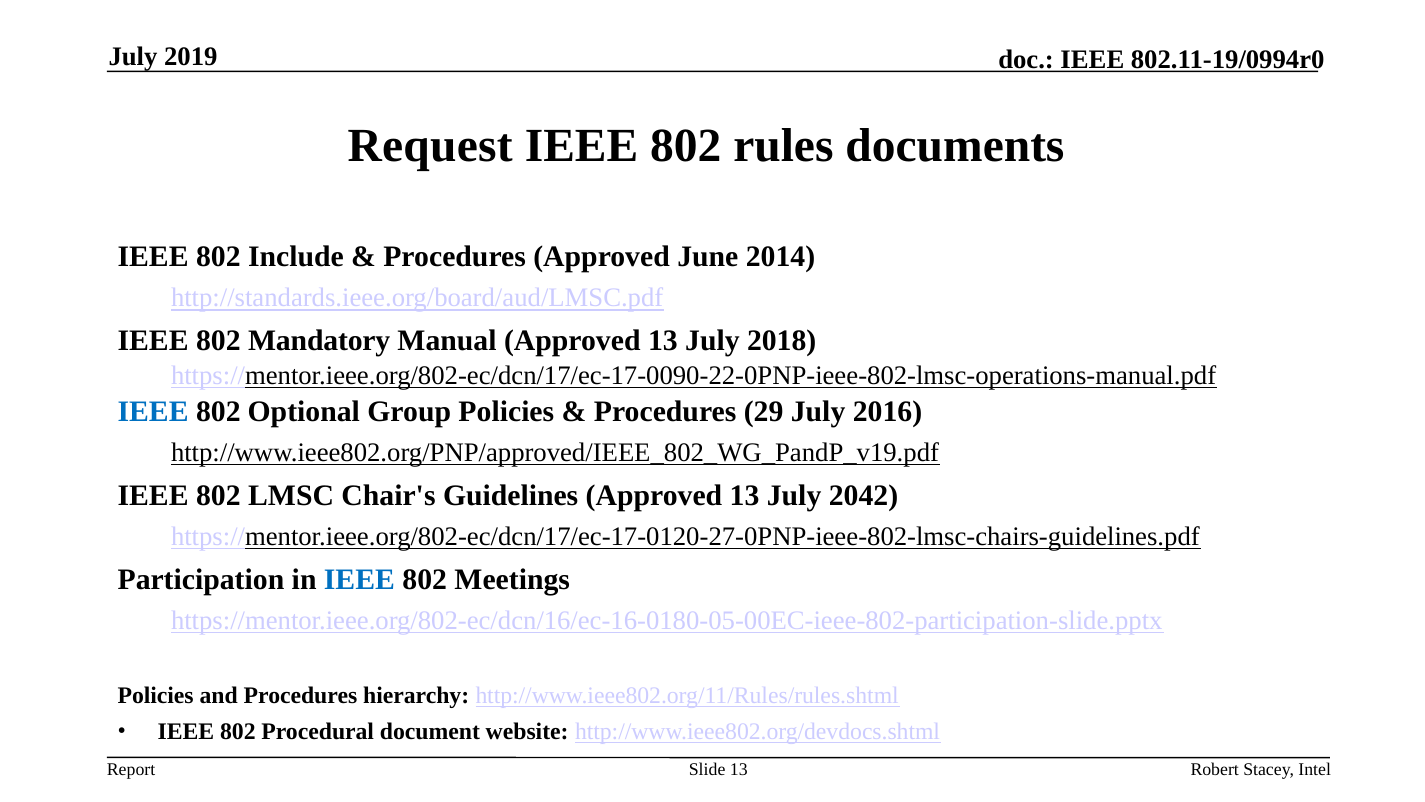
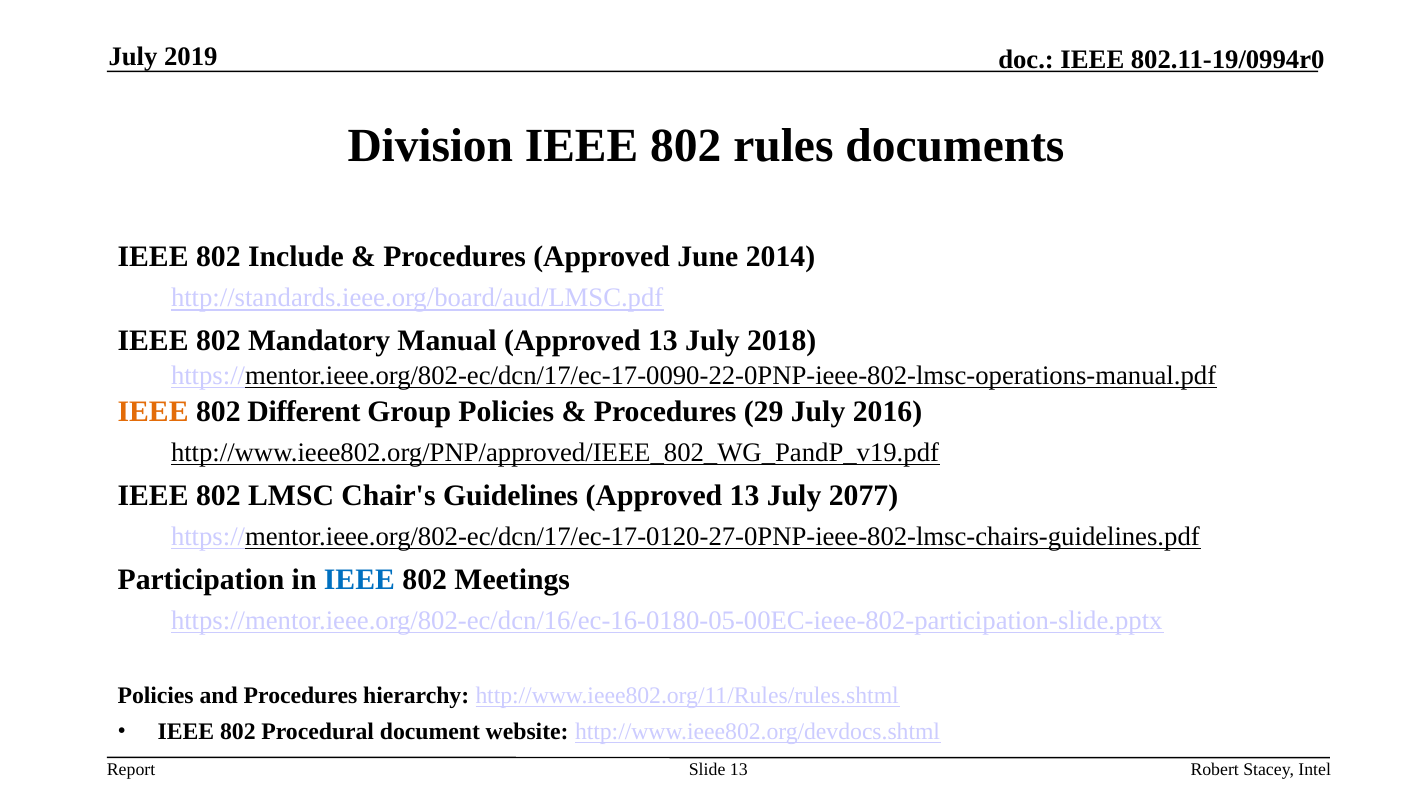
Request: Request -> Division (430, 146)
IEEE colour: blue -> orange (153, 412)
Optional: Optional -> Different (304, 412)
2042: 2042 -> 2077 (863, 495)
